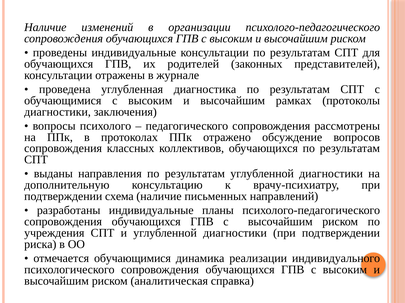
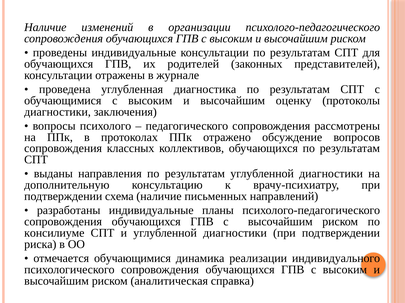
рамках: рамках -> оценку (294, 101)
учреждения: учреждения -> консилиуме (54, 234)
